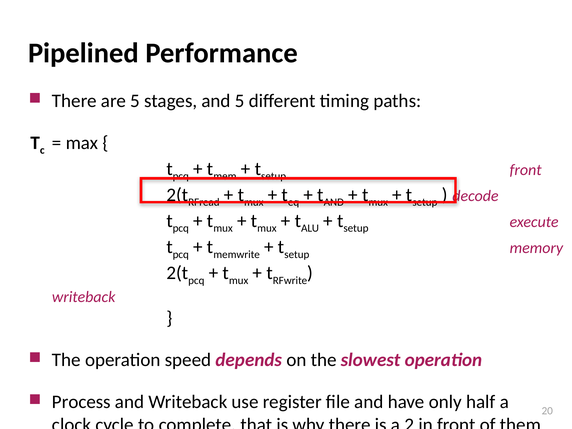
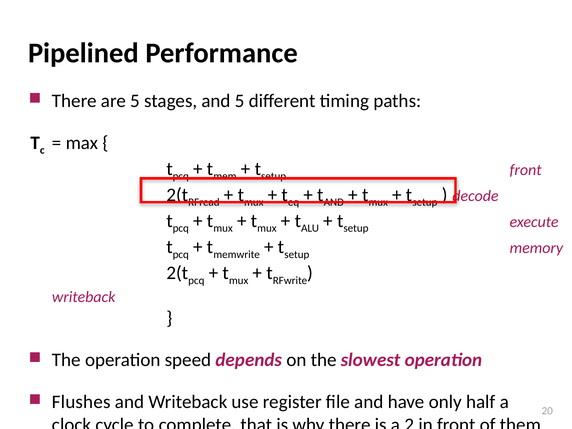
Process: Process -> Flushes (81, 402)
